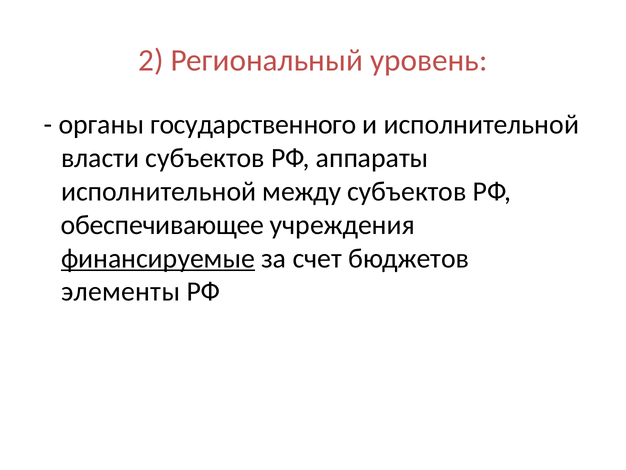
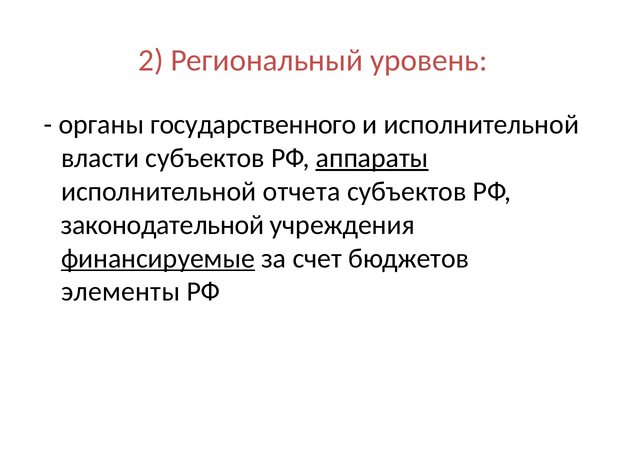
аппараты underline: none -> present (372, 158)
между: между -> отчета (302, 191)
обеспечивающее: обеспечивающее -> законодательной (162, 225)
